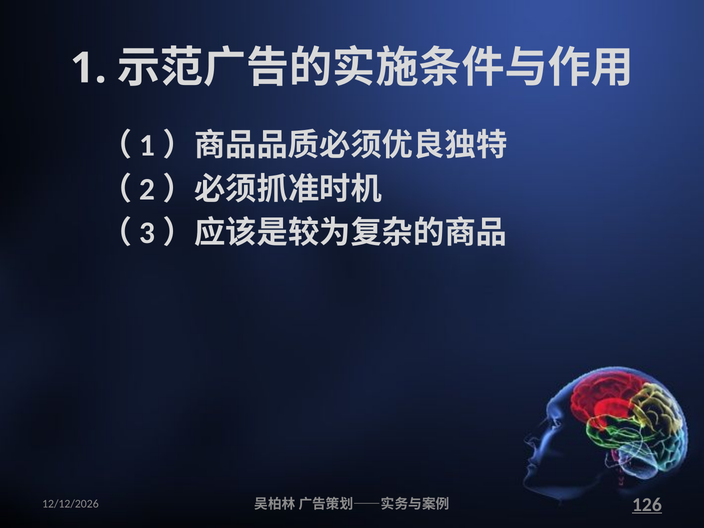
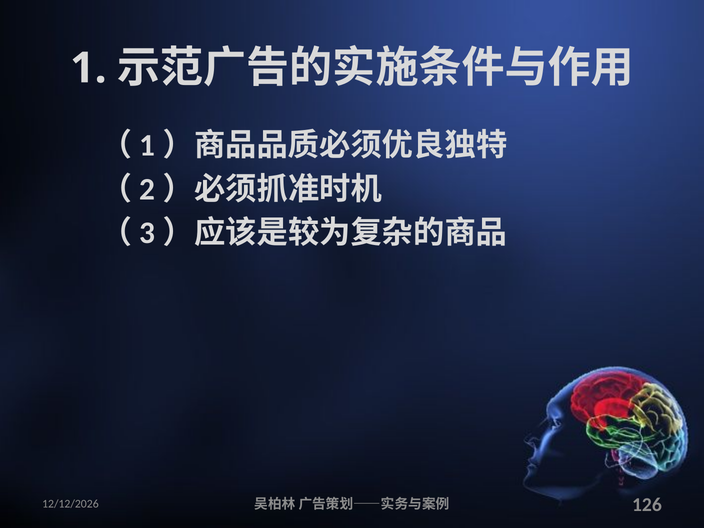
126 underline: present -> none (647, 505)
